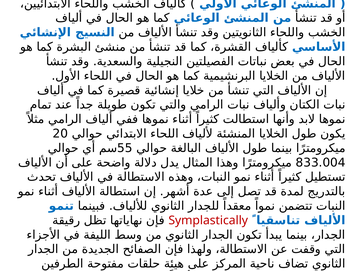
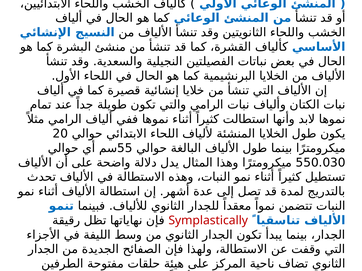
833.004: 833.004 -> 550.030 (321, 163)
